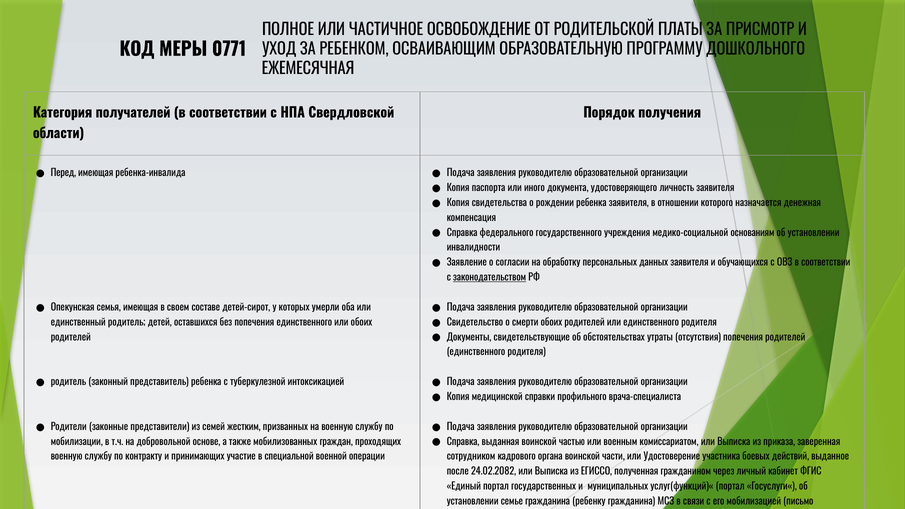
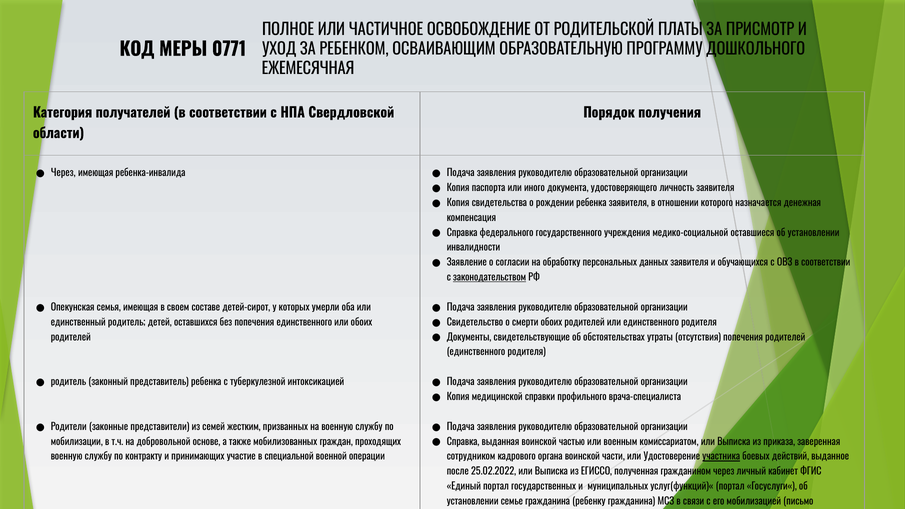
Перед: Перед -> Через (63, 173)
основаниям: основаниям -> оставшиеся (752, 233)
участника underline: none -> present (721, 457)
24.02.2082: 24.02.2082 -> 25.02.2022 (494, 472)
